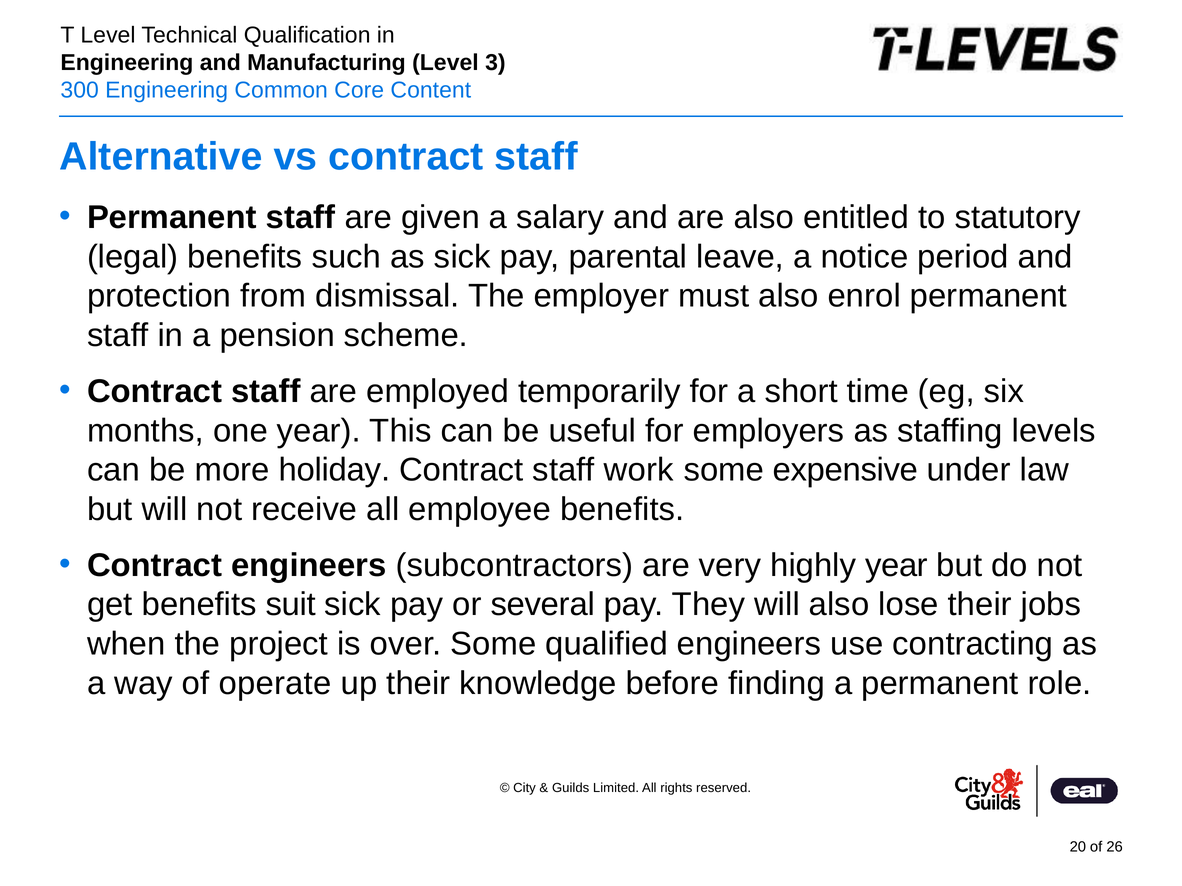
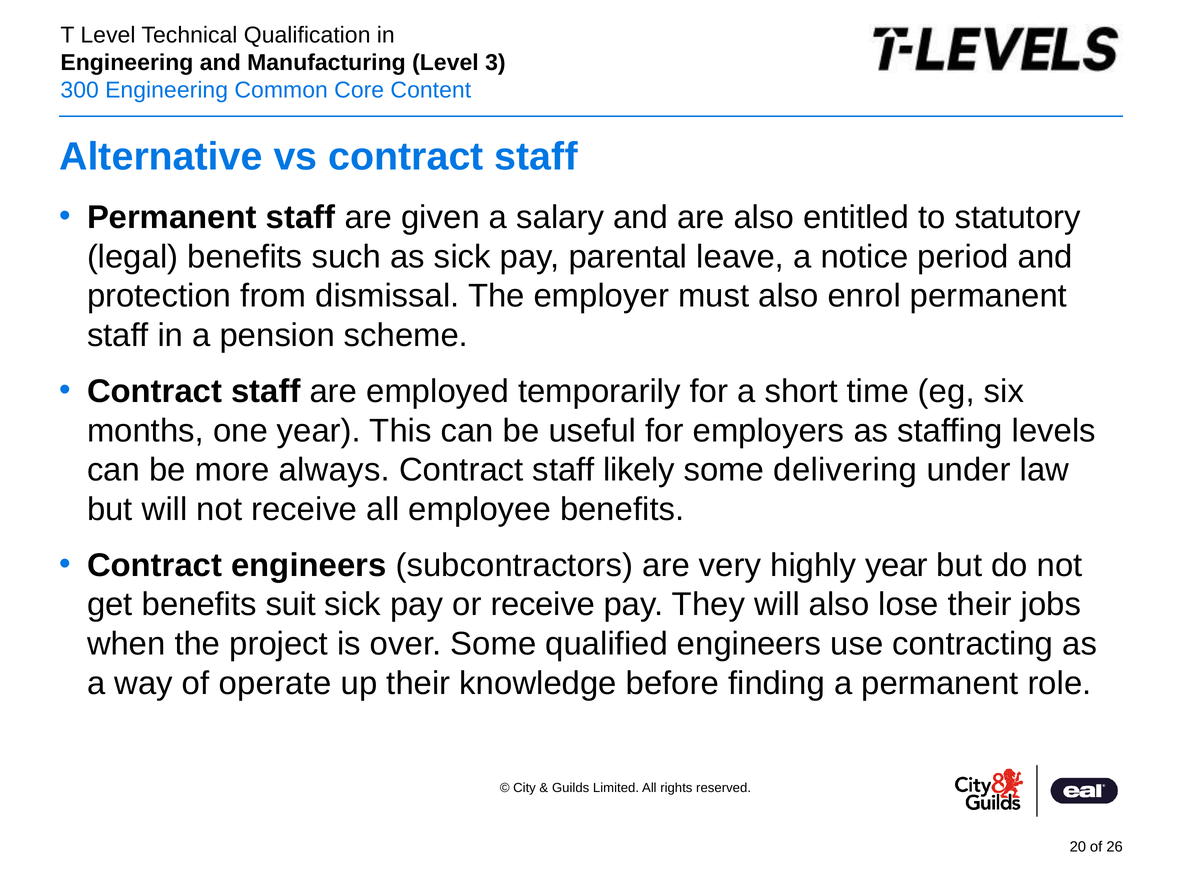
holiday: holiday -> always (334, 470)
work: work -> likely (639, 470)
expensive: expensive -> delivering (845, 470)
or several: several -> receive (543, 605)
